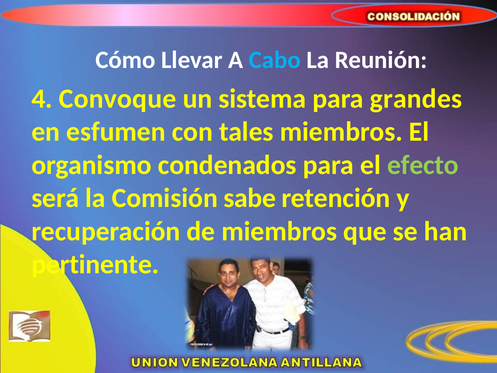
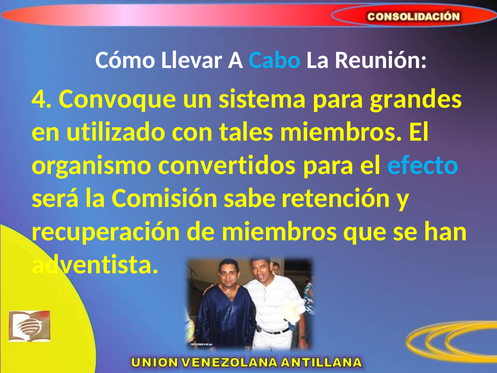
esfumen: esfumen -> utilizado (116, 132)
condenados: condenados -> convertidos (227, 165)
efecto colour: light green -> light blue (423, 165)
pertinente: pertinente -> adventista (95, 264)
